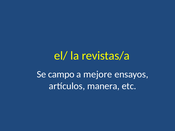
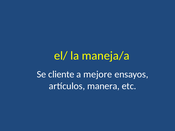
revistas/a: revistas/a -> maneja/a (106, 56)
campo: campo -> cliente (61, 74)
